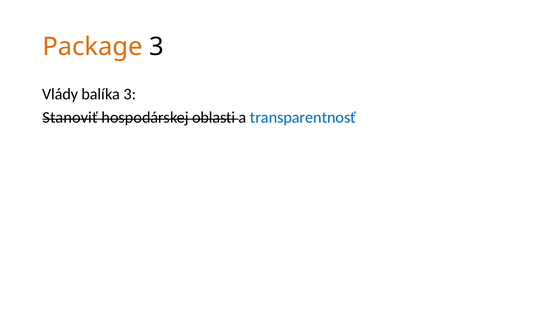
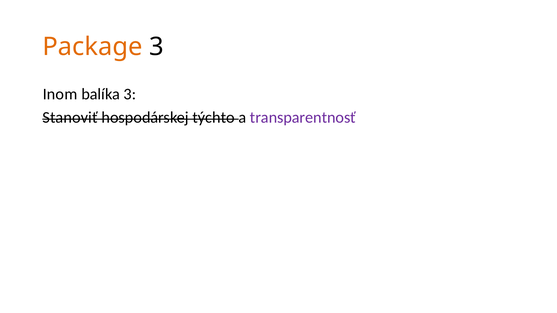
Vlády: Vlády -> Inom (60, 94)
oblasti: oblasti -> týchto (214, 118)
transparentnosť colour: blue -> purple (303, 118)
